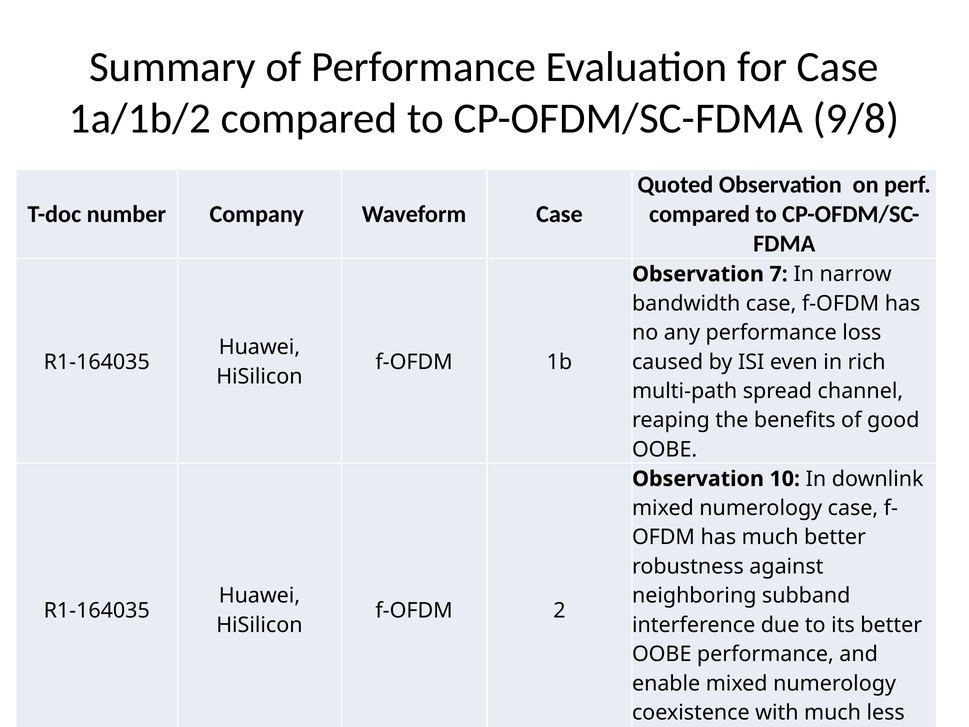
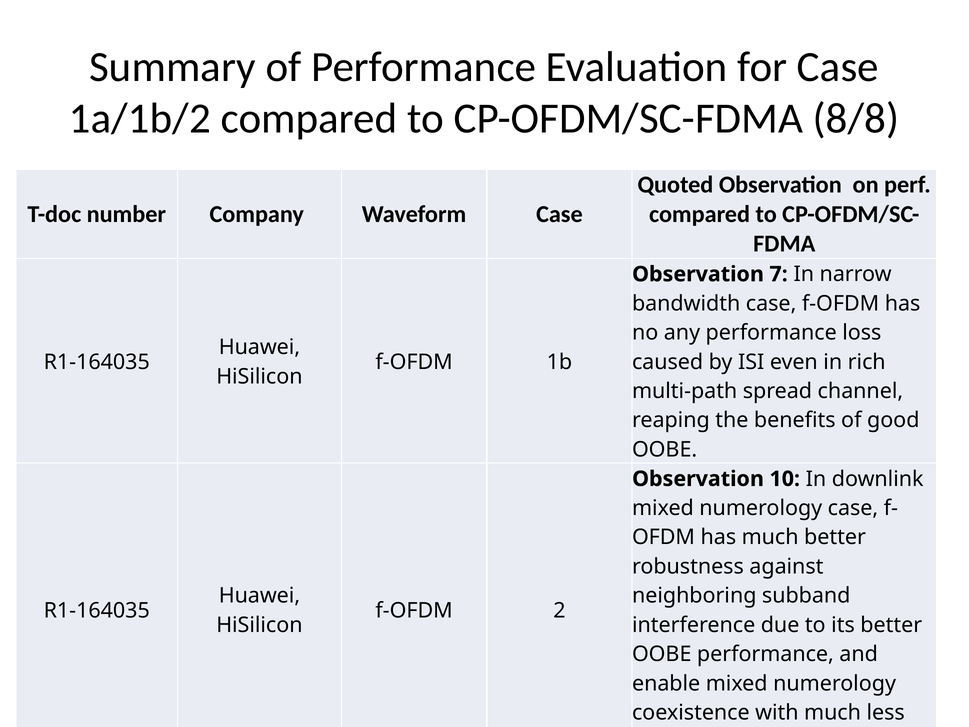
9/8: 9/8 -> 8/8 (856, 119)
